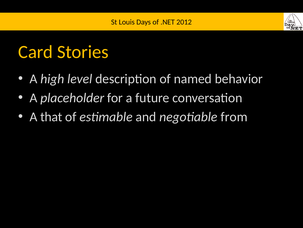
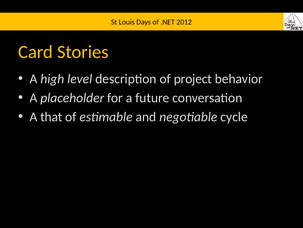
named: named -> project (193, 79)
from: from -> cycle (234, 116)
